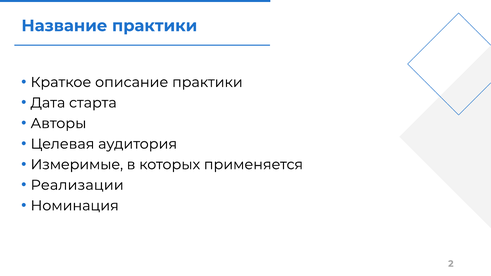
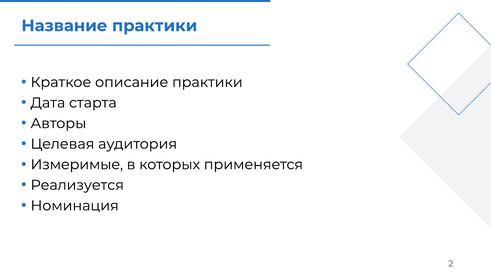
Реализации: Реализации -> Реализуется (77, 185)
